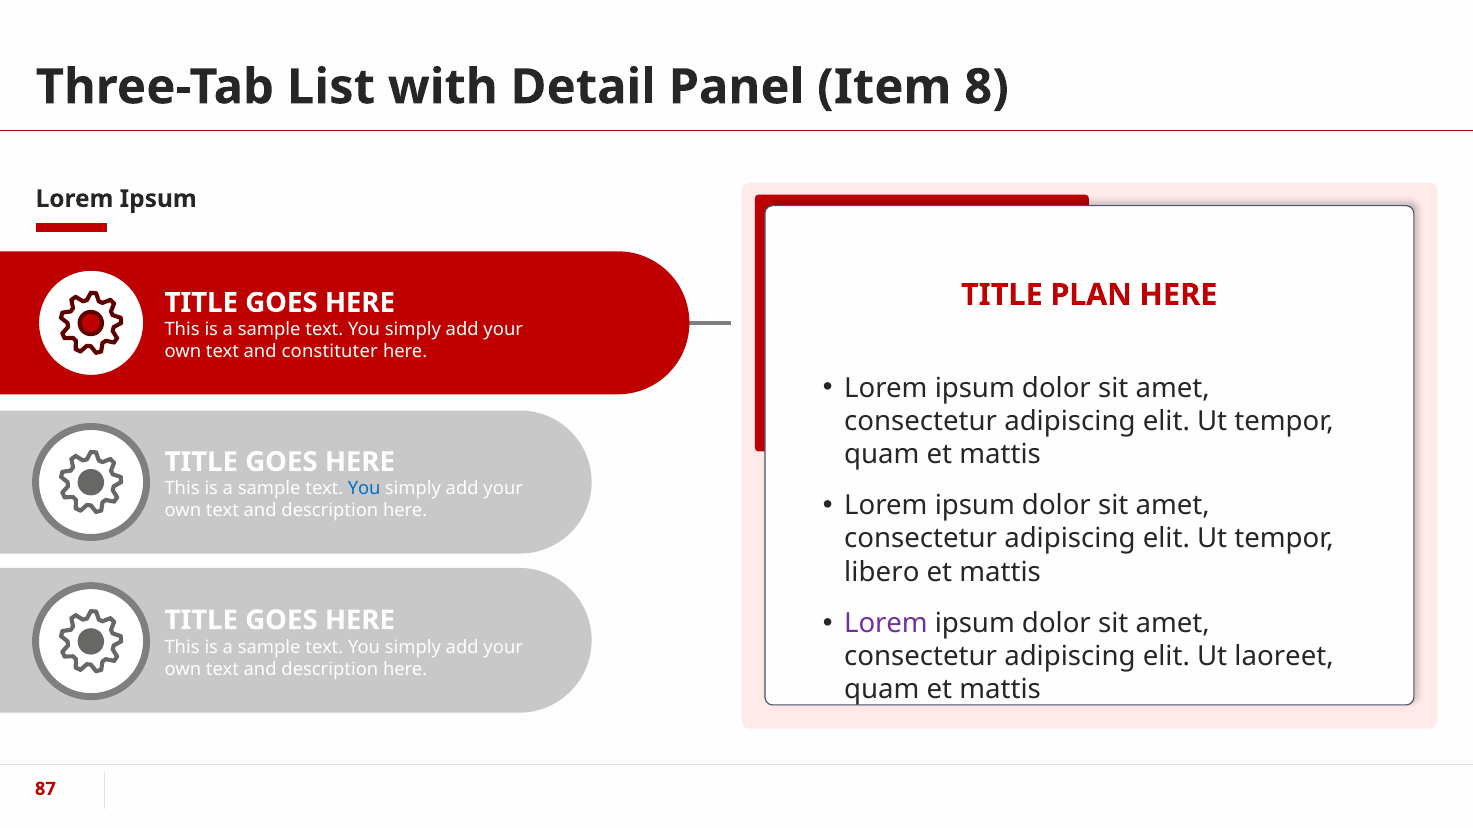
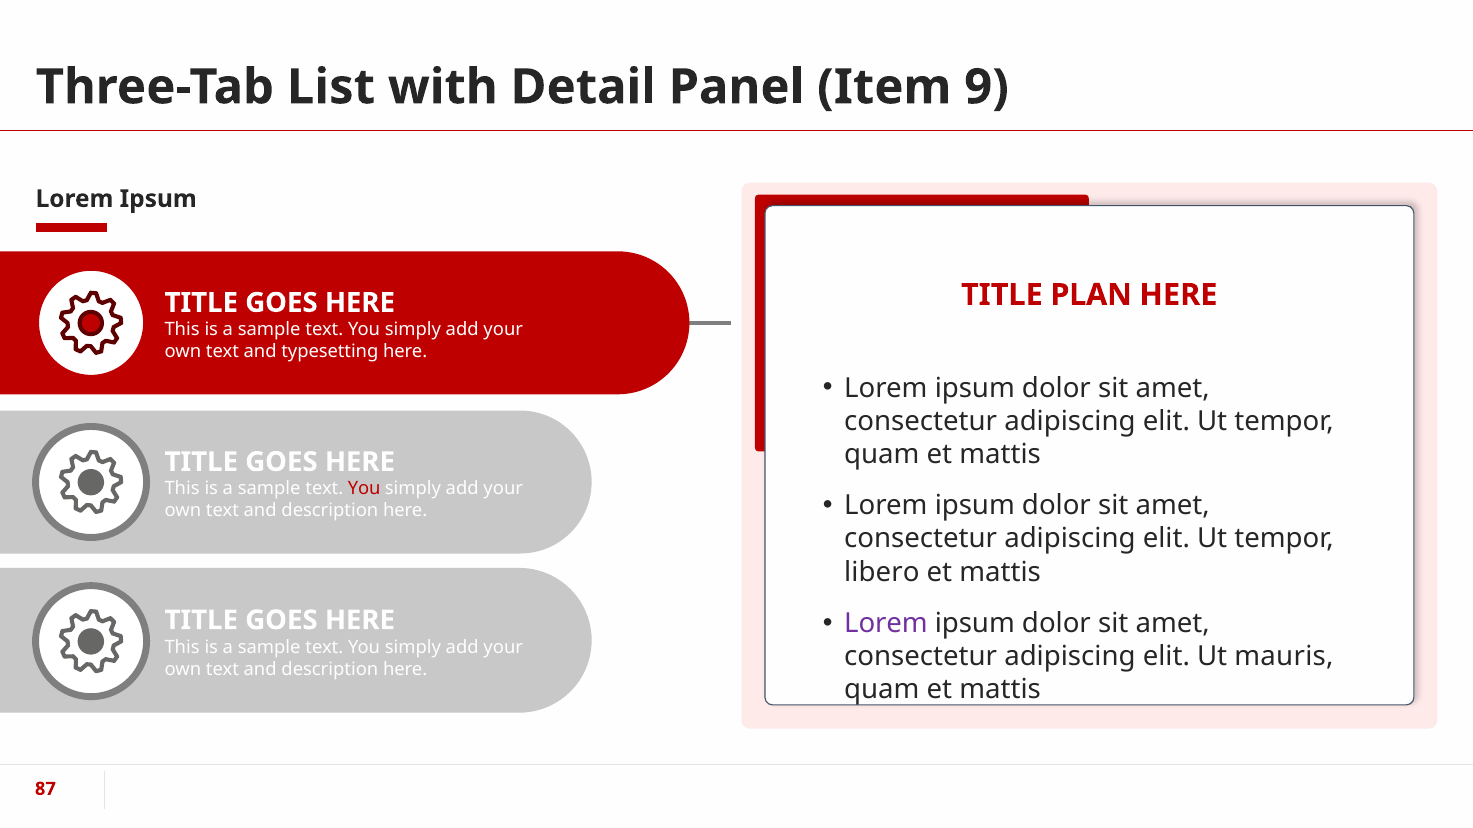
8: 8 -> 9 (987, 87)
constituter: constituter -> typesetting (330, 352)
You colour: blue -> red (364, 489)
laoreet: laoreet -> mauris (1284, 657)
